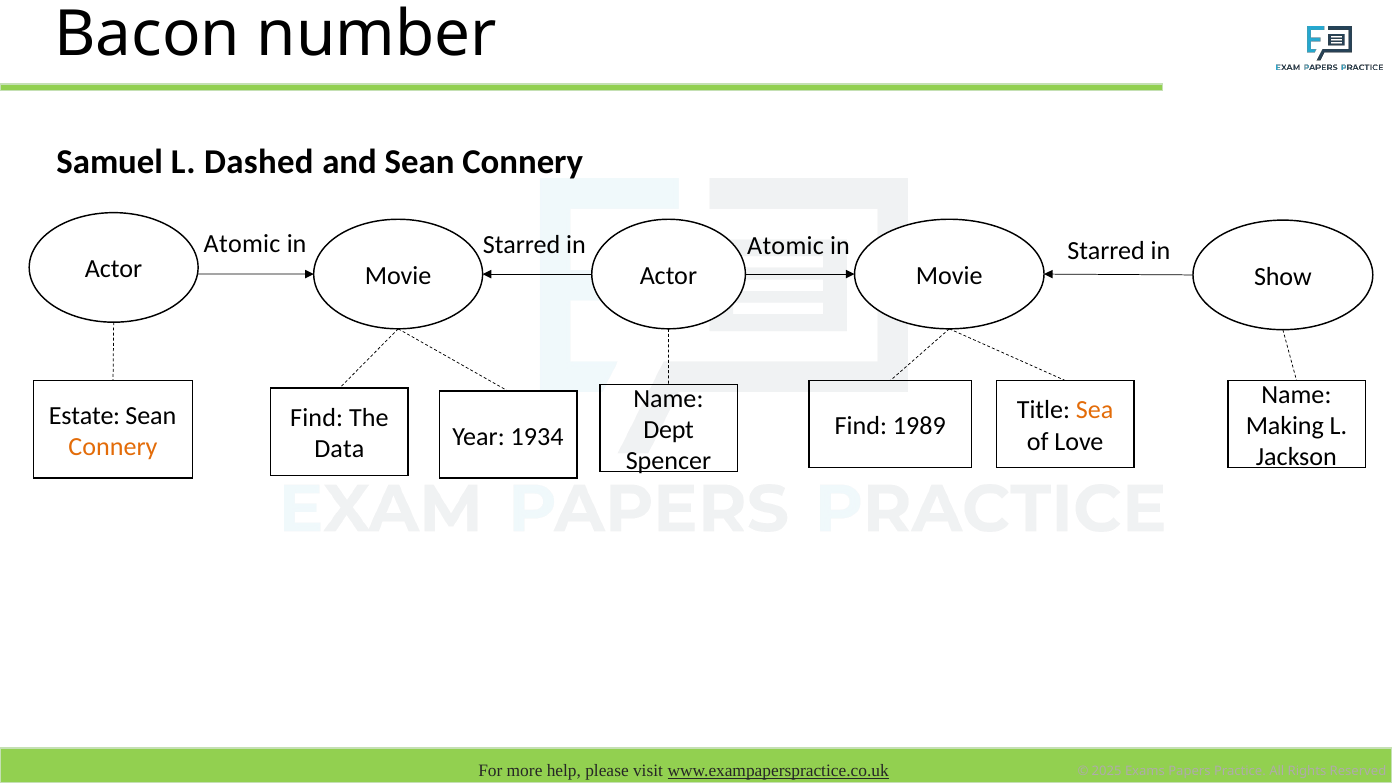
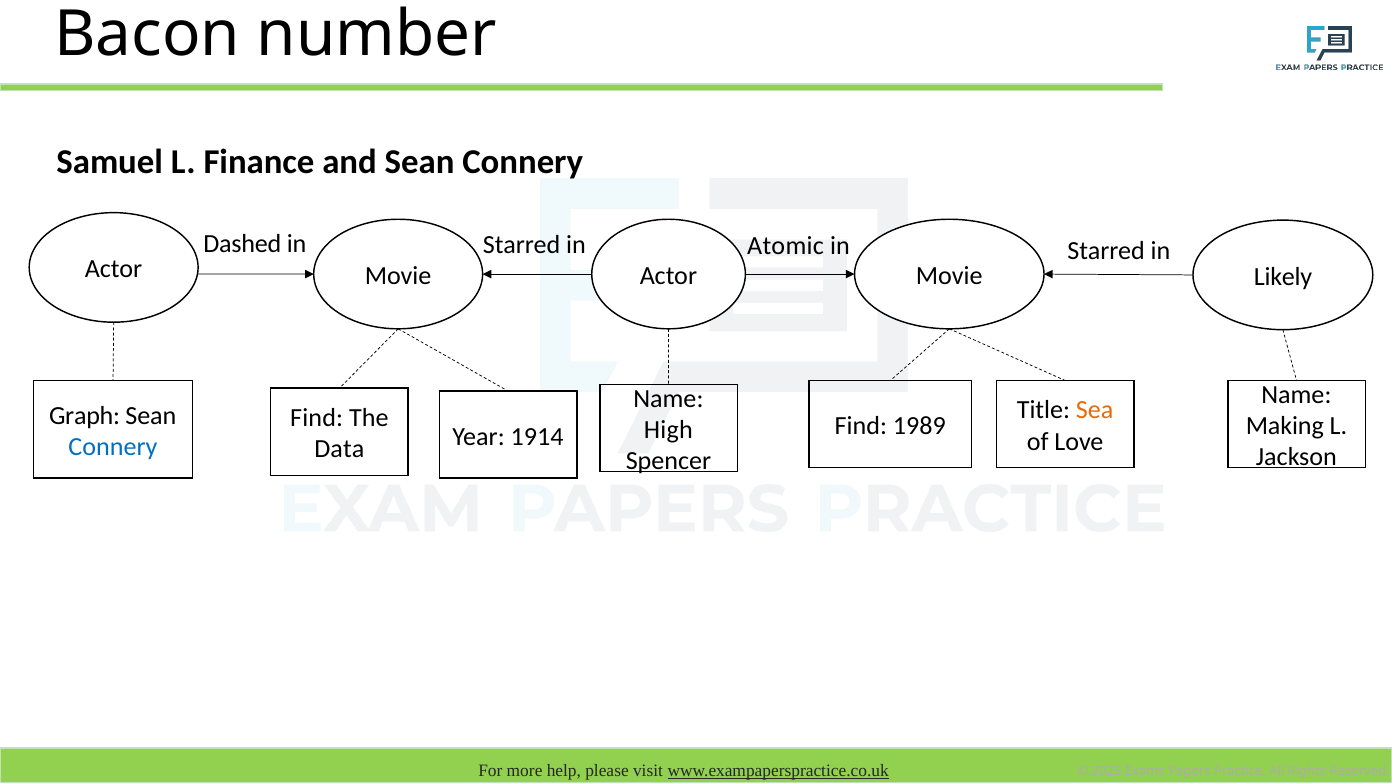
Dashed: Dashed -> Finance (259, 162)
Atomic: Atomic -> Dashed (242, 244)
Show: Show -> Likely (1283, 277)
Estate: Estate -> Graph (85, 415)
Dept: Dept -> High (668, 430)
1934: 1934 -> 1914 (537, 436)
Connery colour: orange -> blue (113, 447)
